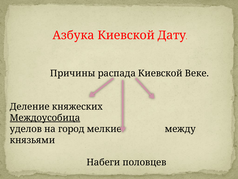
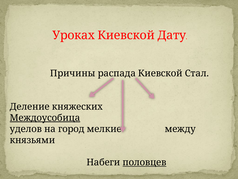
Азбука: Азбука -> Уроках (74, 35)
Веке: Веке -> Стал (197, 73)
половцев underline: none -> present (144, 162)
